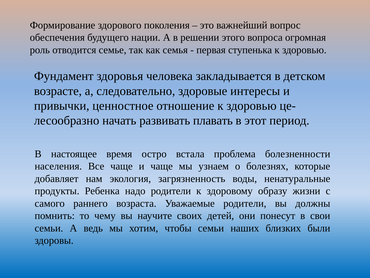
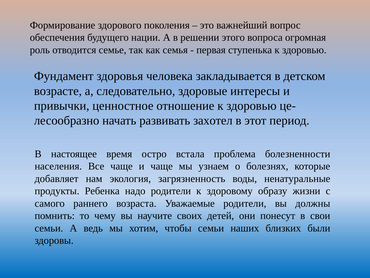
плавать: плавать -> захотел (213, 120)
